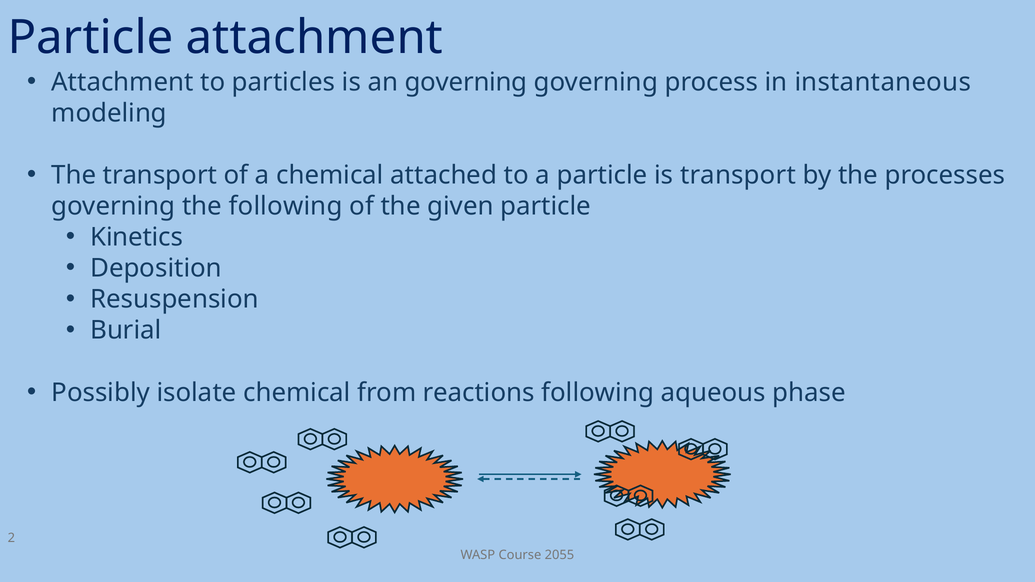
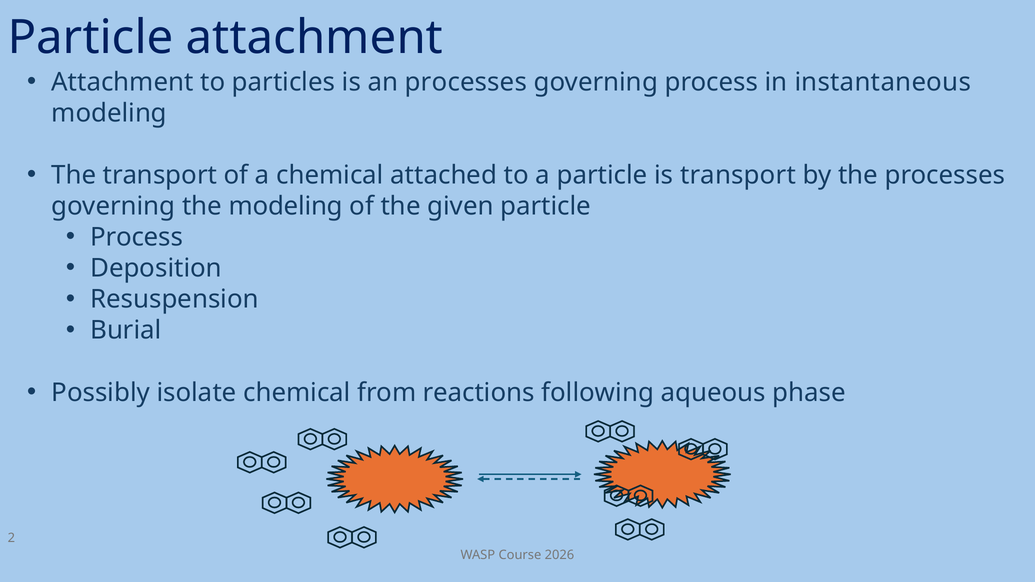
an governing: governing -> processes (466, 82)
the following: following -> modeling (286, 206)
Kinetics: Kinetics -> Process (137, 237)
2055: 2055 -> 2026 (559, 555)
